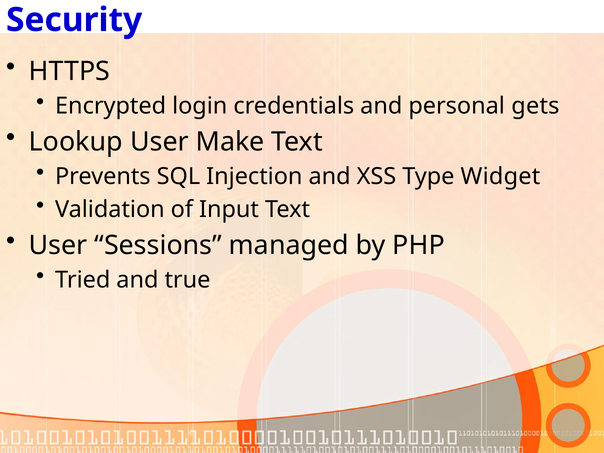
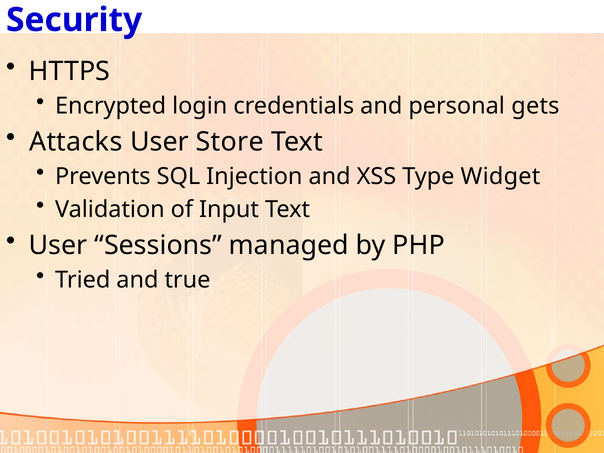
Lookup: Lookup -> Attacks (76, 142)
Make: Make -> Store (230, 142)
